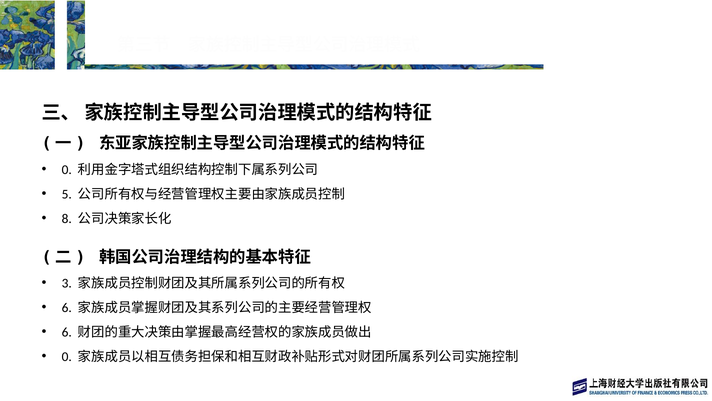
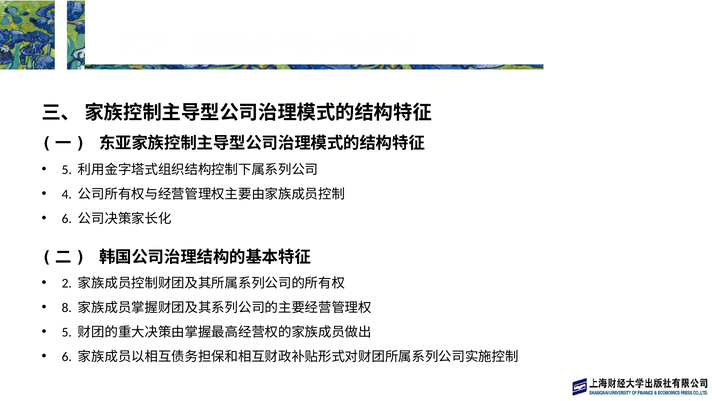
0: 0 -> 5 (67, 169)
5: 5 -> 4 (67, 194)
8: 8 -> 6 (67, 218)
3: 3 -> 2 (67, 283)
6: 6 -> 8 (67, 307)
6: 6 -> 5 (67, 332)
0: 0 -> 6 (67, 356)
